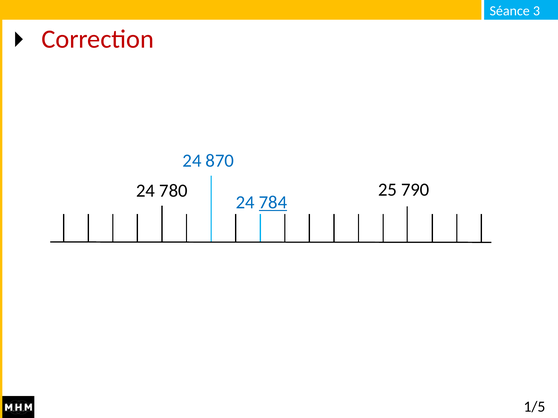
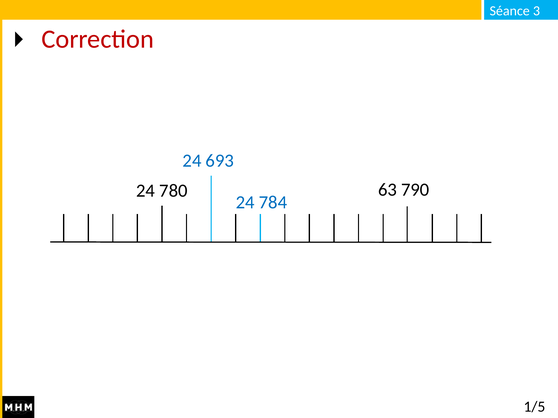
870: 870 -> 693 (220, 161)
25: 25 -> 63 (387, 190)
784 underline: present -> none (273, 203)
